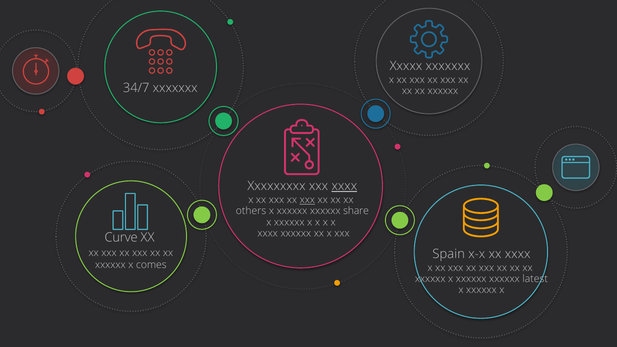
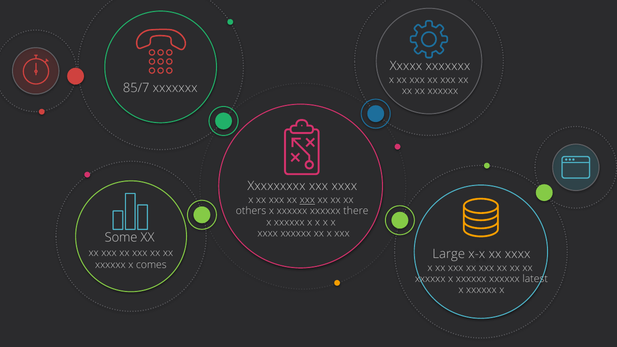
34/7: 34/7 -> 85/7 (136, 88)
xxxx underline: present -> none (344, 186)
share: share -> there (356, 211)
Curve: Curve -> Some (121, 237)
Spain: Spain -> Large (449, 254)
